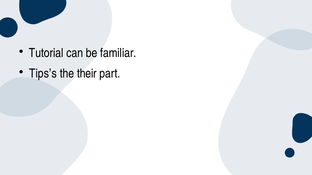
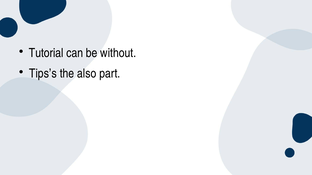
familiar: familiar -> without (118, 53)
their: their -> also (87, 74)
